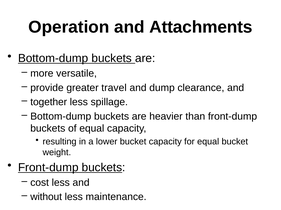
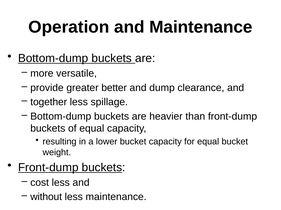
and Attachments: Attachments -> Maintenance (201, 27)
travel: travel -> better (114, 88)
